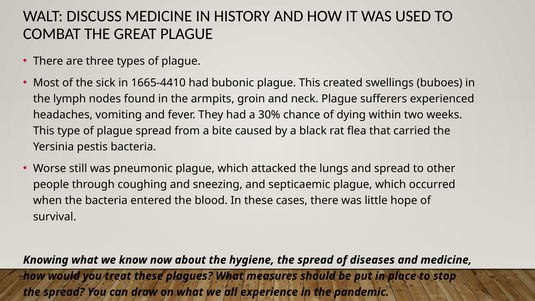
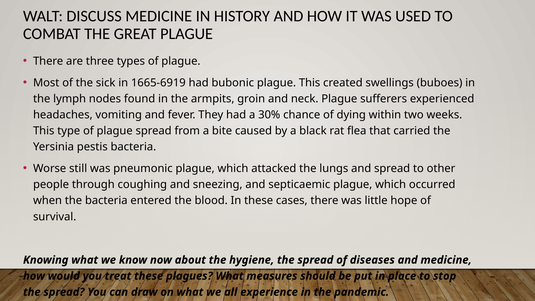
1665-4410: 1665-4410 -> 1665-6919 (158, 83)
